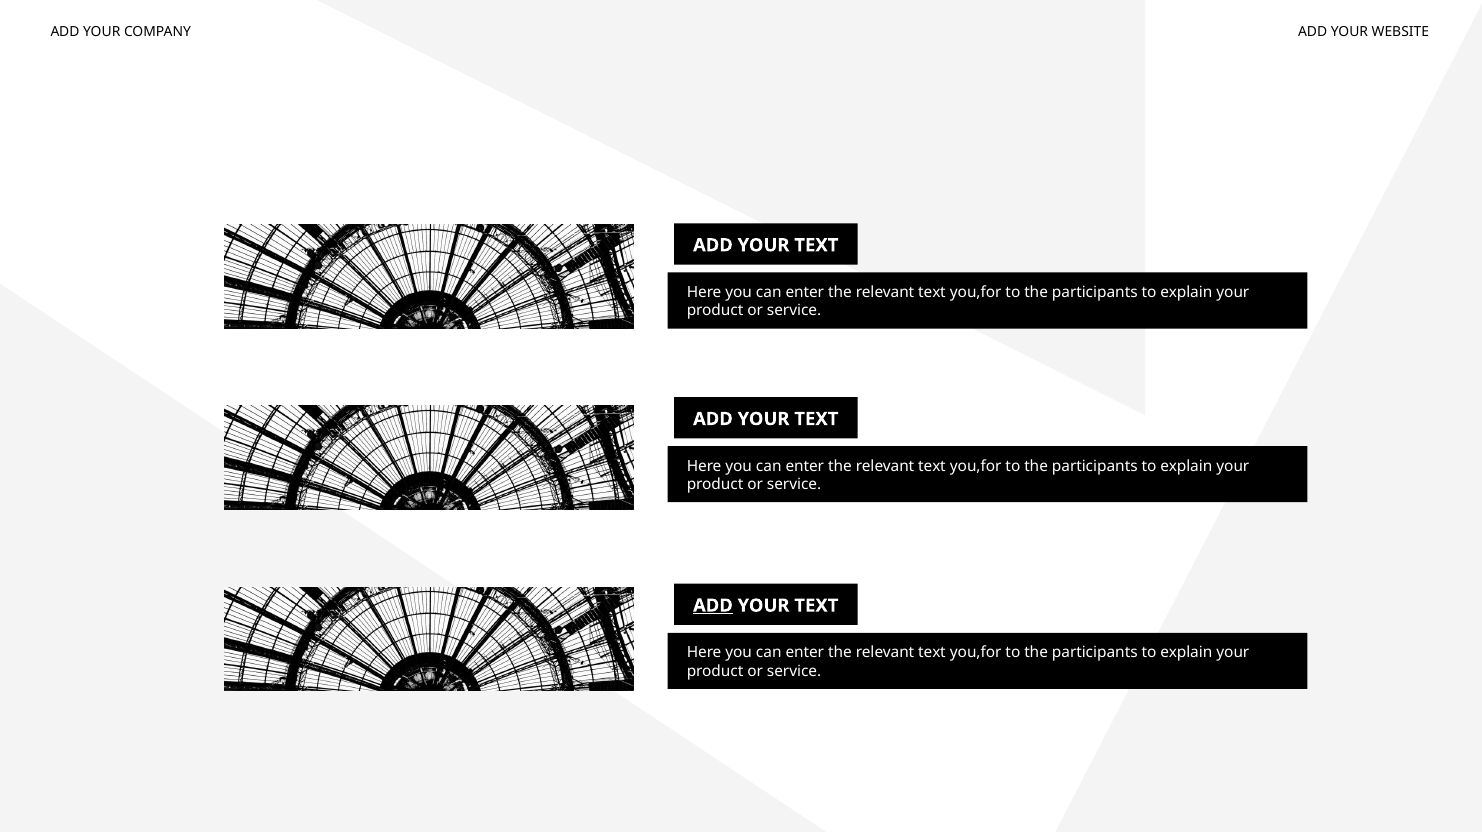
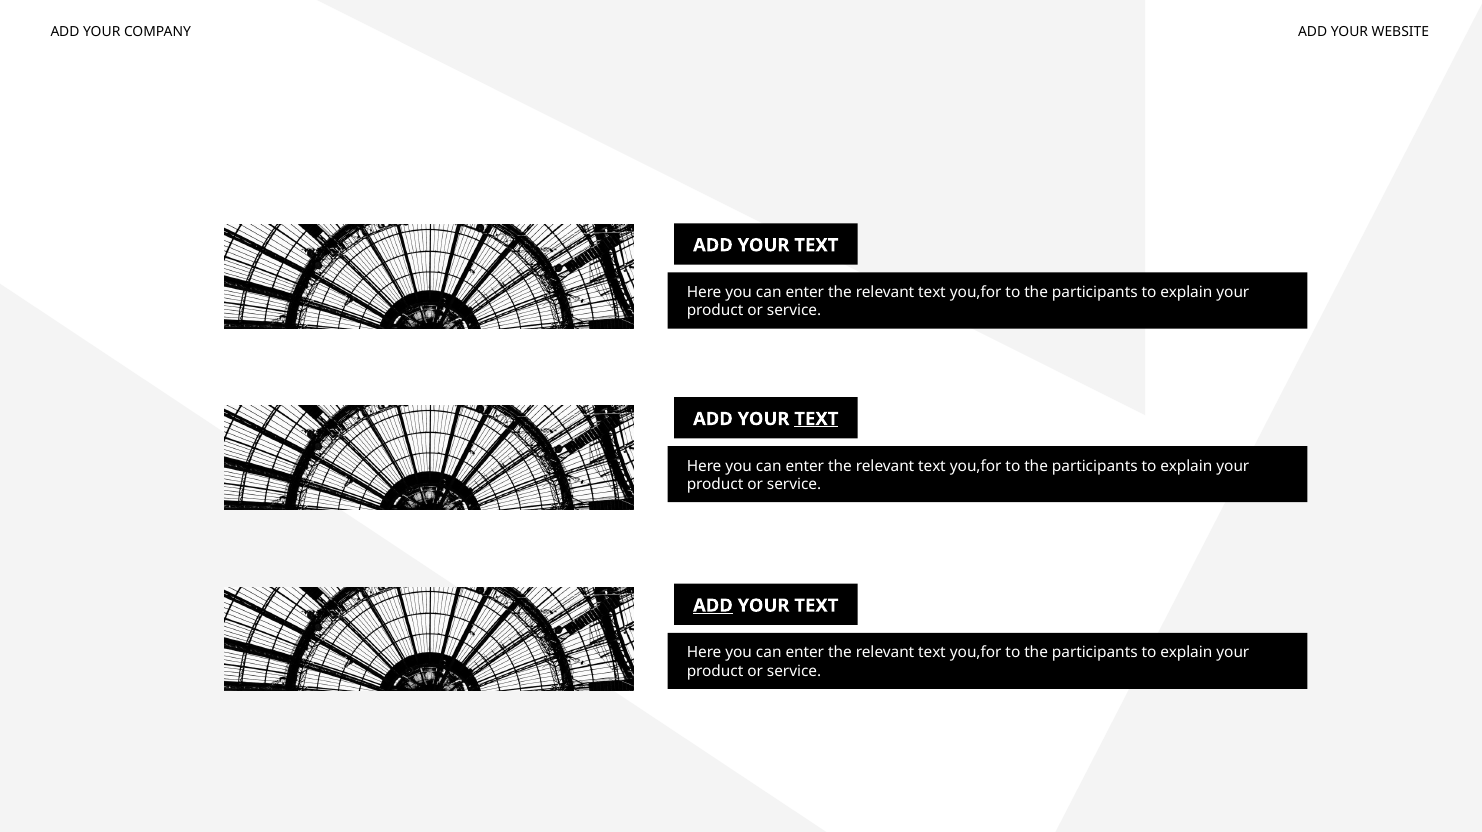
TEXT underline: none -> present (816, 419)
